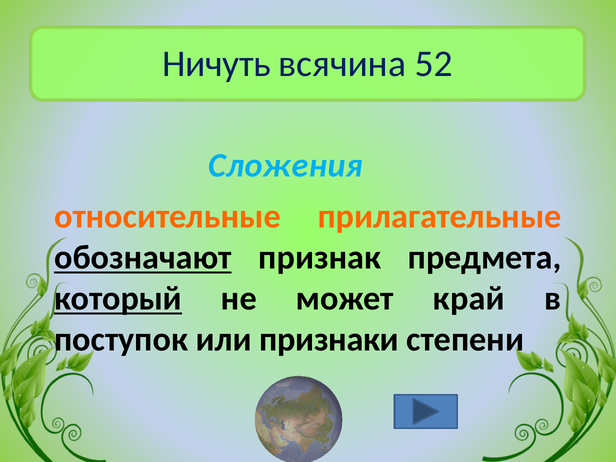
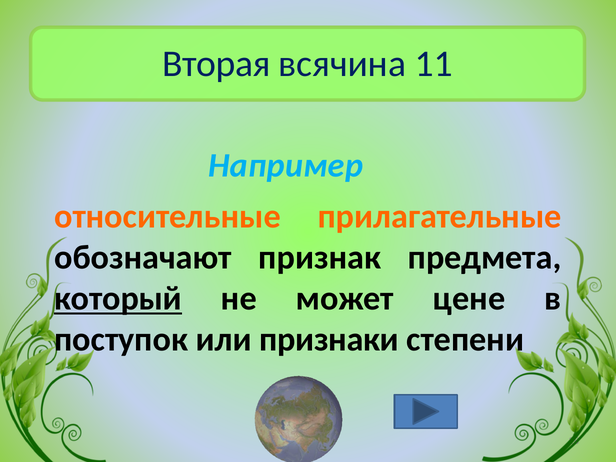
Ничуть: Ничуть -> Вторая (216, 64)
52: 52 -> 11 (434, 64)
Сложения: Сложения -> Например (286, 166)
обозначают underline: present -> none (143, 258)
край: край -> цене (469, 299)
